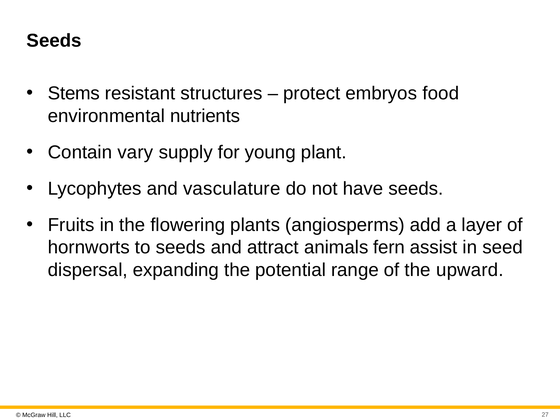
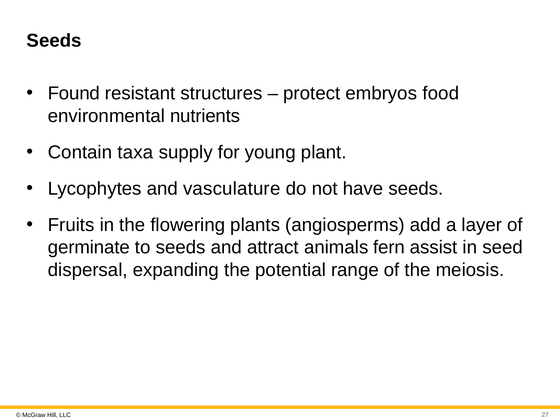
Stems: Stems -> Found (74, 93)
vary: vary -> taxa (135, 152)
hornworts: hornworts -> germinate (89, 247)
upward: upward -> meiosis (470, 270)
